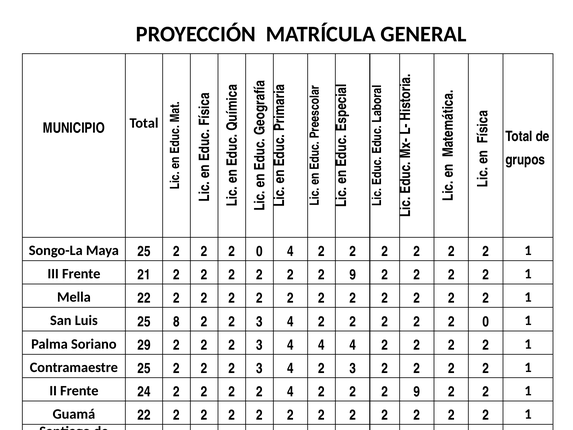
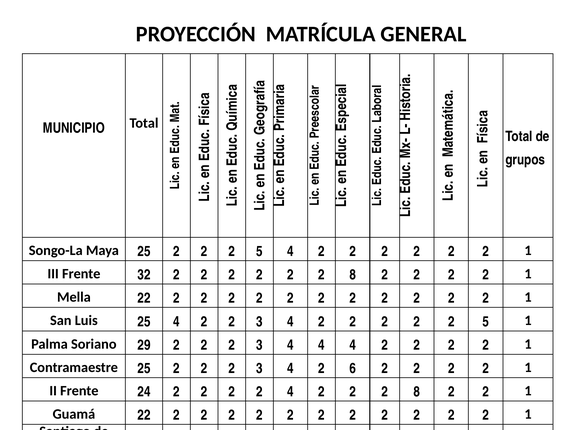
0: 0 -> 5 (259, 251)
21: 21 -> 32 (144, 275)
9: 9 -> 8 (353, 275)
25 8: 8 -> 4 (176, 321)
0: 0 -> 5 (486, 321)
4 2 3: 3 -> 6 (353, 368)
9: 9 -> 8 (417, 391)
